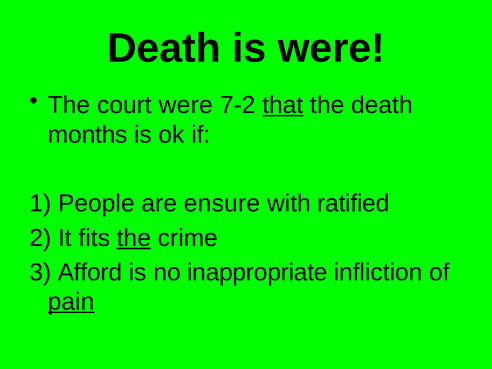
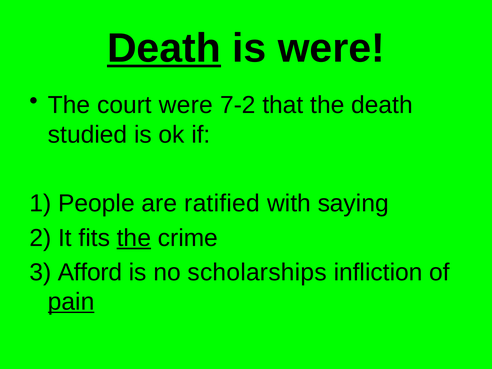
Death underline: none -> present (164, 48)
that underline: present -> none (283, 105)
months: months -> studied (88, 135)
ensure: ensure -> ratified (222, 203)
ratified: ratified -> saying (353, 203)
inappropriate: inappropriate -> scholarships (257, 272)
